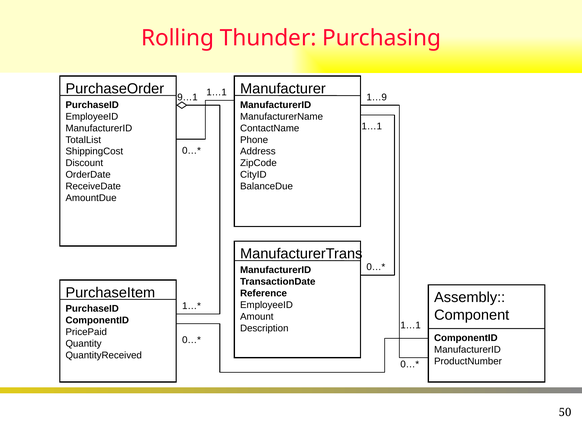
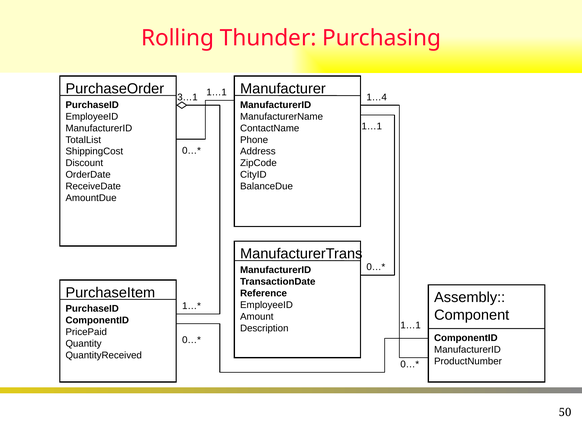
9…1: 9…1 -> 3…1 (187, 97)
1…9: 1…9 -> 1…4 (377, 97)
